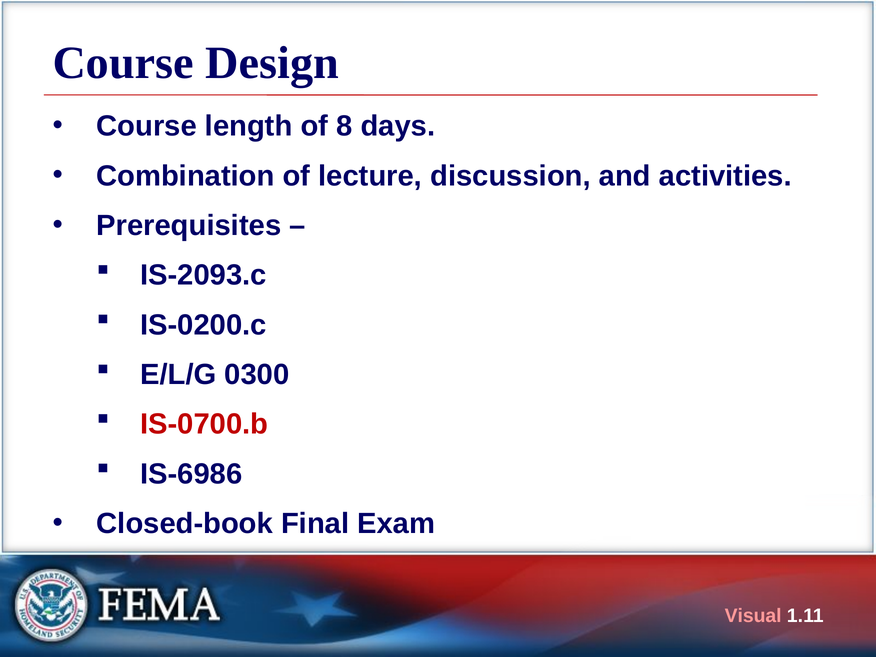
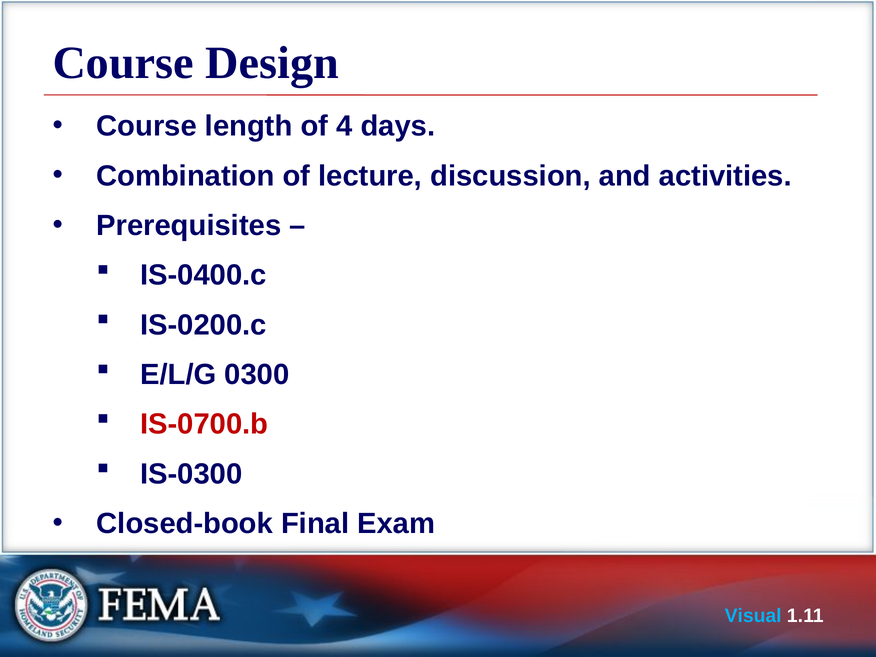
8: 8 -> 4 (344, 126)
IS-2093.c: IS-2093.c -> IS-0400.c (203, 275)
IS-6986: IS-6986 -> IS-0300 (191, 474)
Visual colour: pink -> light blue (753, 616)
